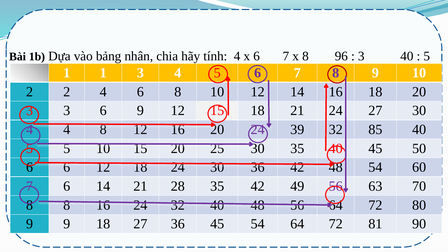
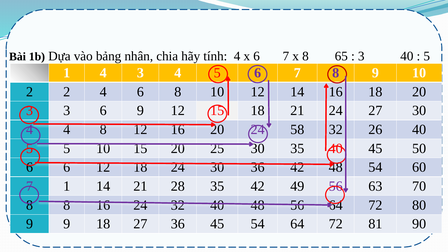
96: 96 -> 65 (341, 56)
1 1: 1 -> 4 (103, 73)
39: 39 -> 58 (297, 130)
85: 85 -> 26 (375, 130)
7 6: 6 -> 1 (67, 186)
